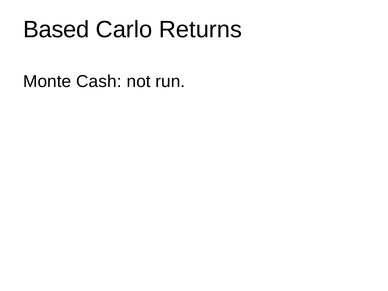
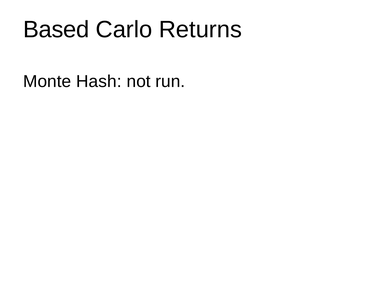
Cash: Cash -> Hash (99, 81)
